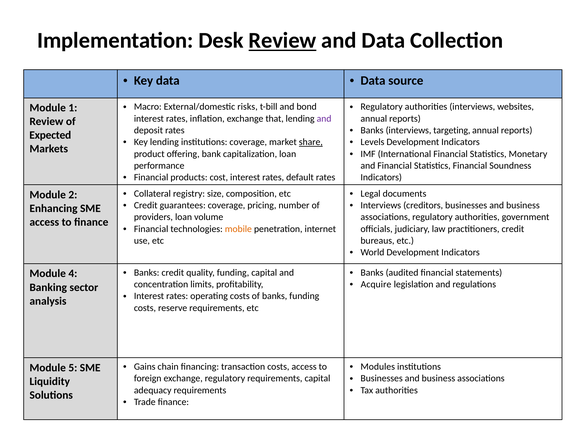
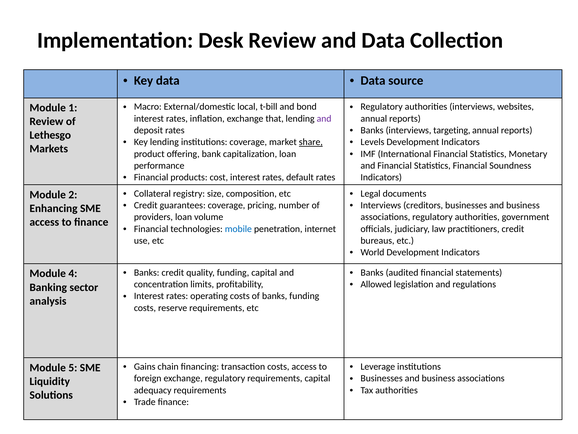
Review underline: present -> none (283, 40)
risks: risks -> local (248, 107)
Expected: Expected -> Lethesgo (50, 135)
mobile colour: orange -> blue (238, 229)
Acquire: Acquire -> Allowed (376, 284)
Modules: Modules -> Leverage (378, 366)
